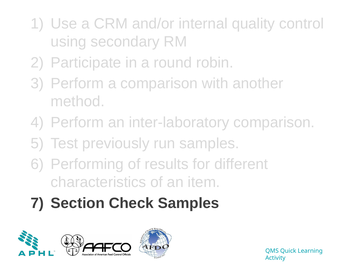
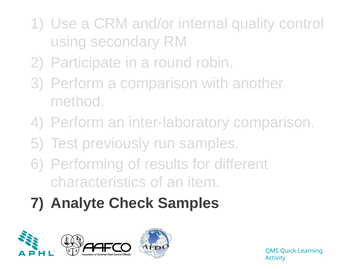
Section: Section -> Analyte (78, 203)
